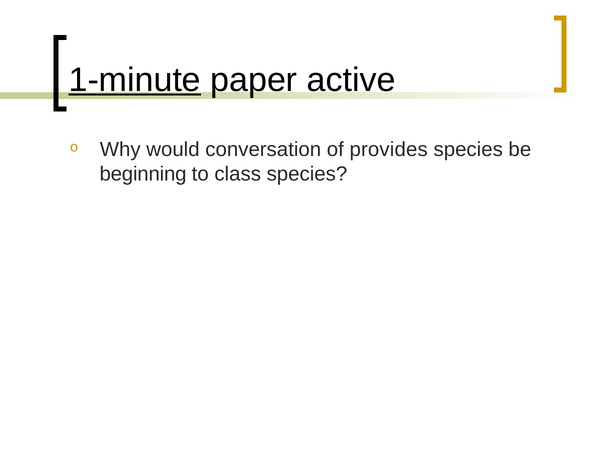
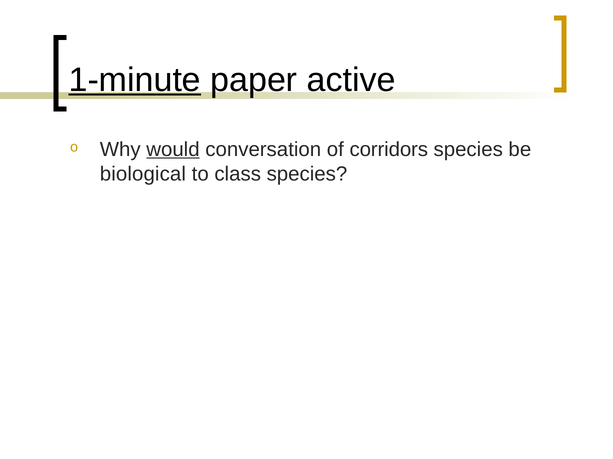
would underline: none -> present (173, 150)
provides: provides -> corridors (389, 150)
beginning: beginning -> biological (143, 174)
